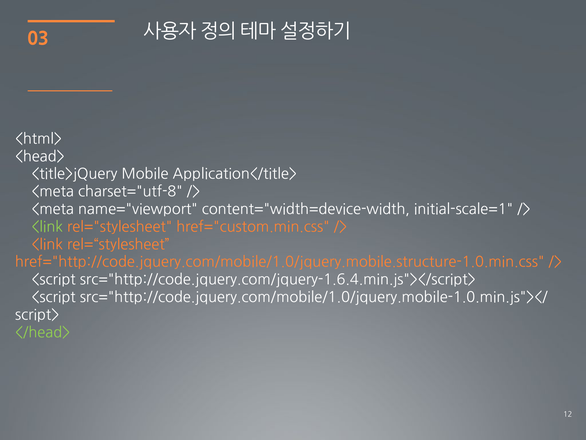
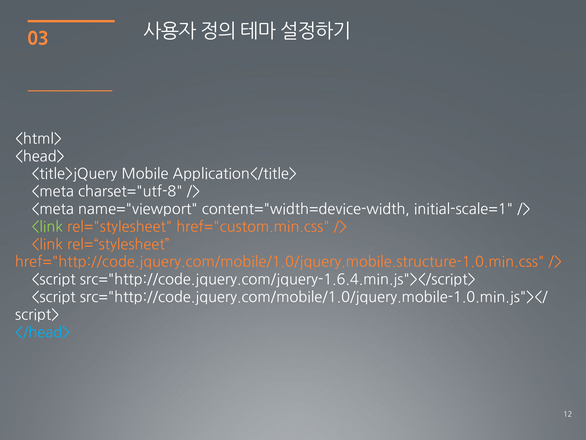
</head> colour: light green -> light blue (43, 332)
